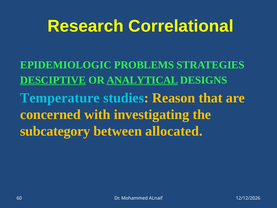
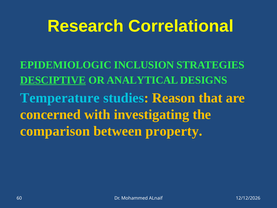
PROBLEMS: PROBLEMS -> INCLUSION (144, 65)
ANALYTICAL underline: present -> none (142, 80)
subcategory: subcategory -> comparison (55, 131)
allocated: allocated -> property (174, 131)
